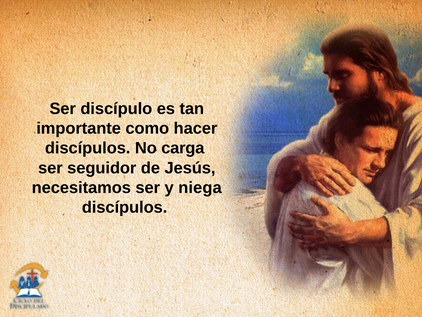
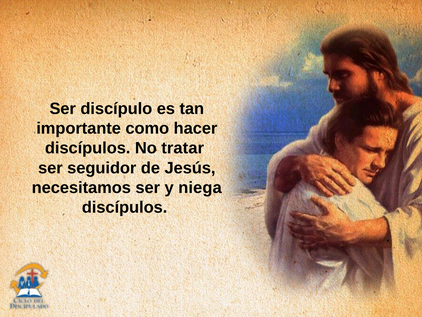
carga: carga -> tratar (183, 148)
